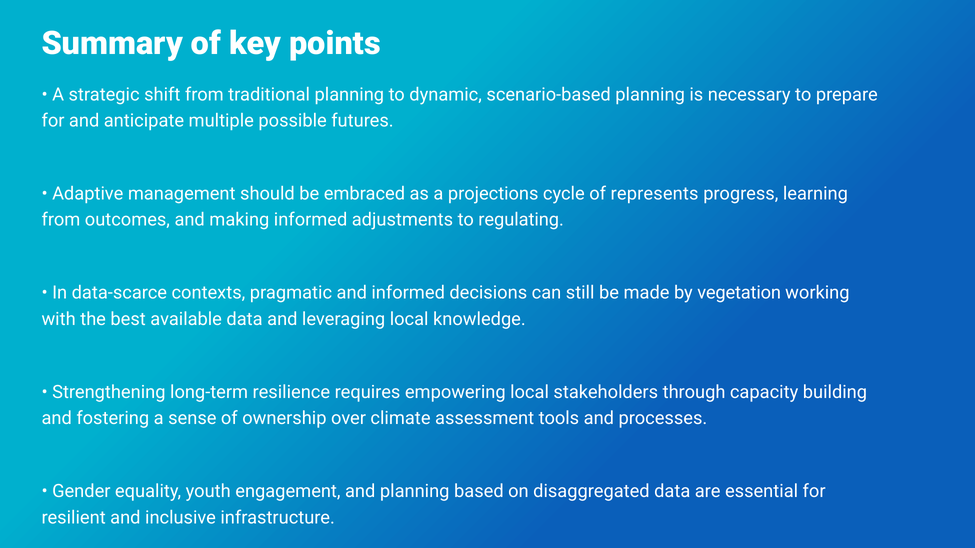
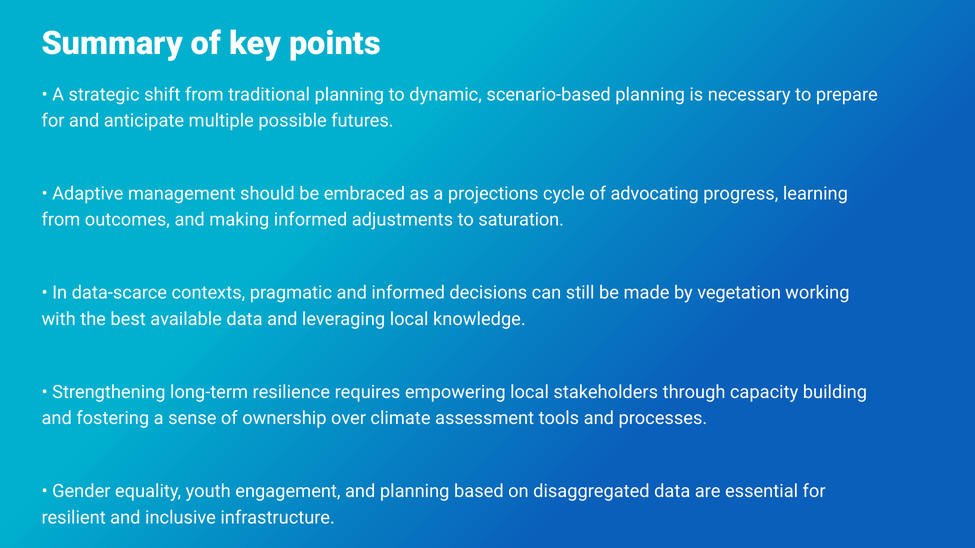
represents: represents -> advocating (655, 194)
regulating: regulating -> saturation (521, 220)
